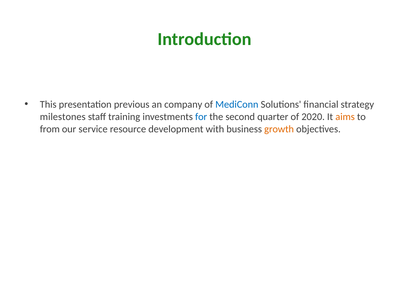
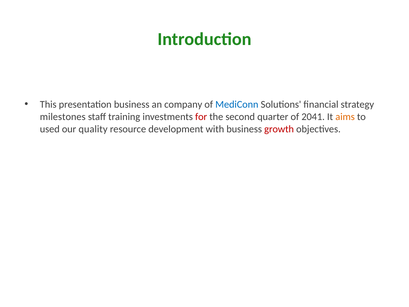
presentation previous: previous -> business (132, 104)
for colour: blue -> red (201, 117)
2020: 2020 -> 2041 (313, 117)
from: from -> used (50, 129)
service: service -> quality (93, 129)
growth colour: orange -> red (279, 129)
